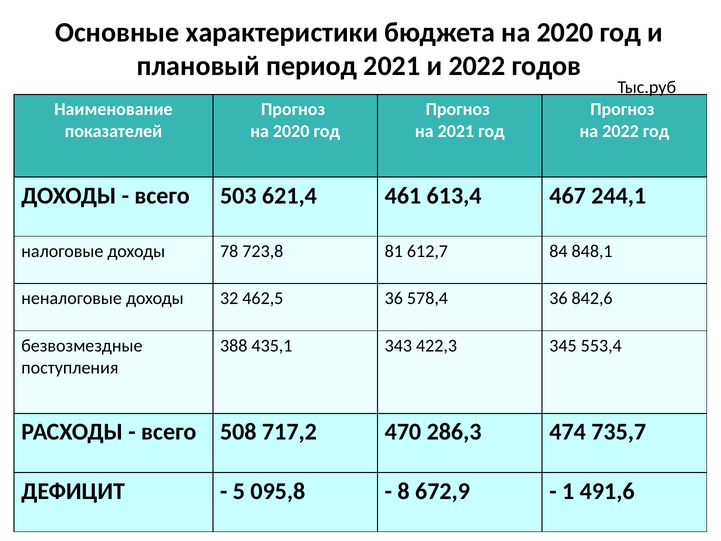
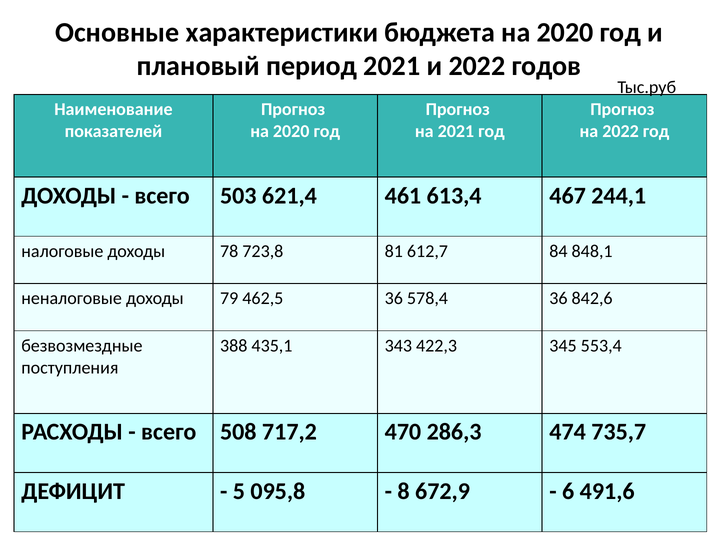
32: 32 -> 79 (229, 298)
1: 1 -> 6 (568, 491)
